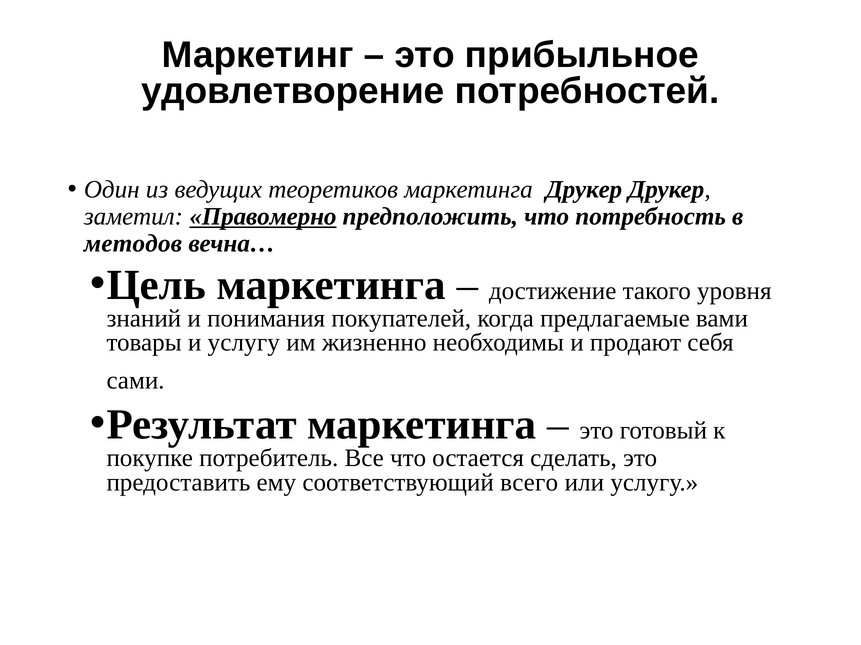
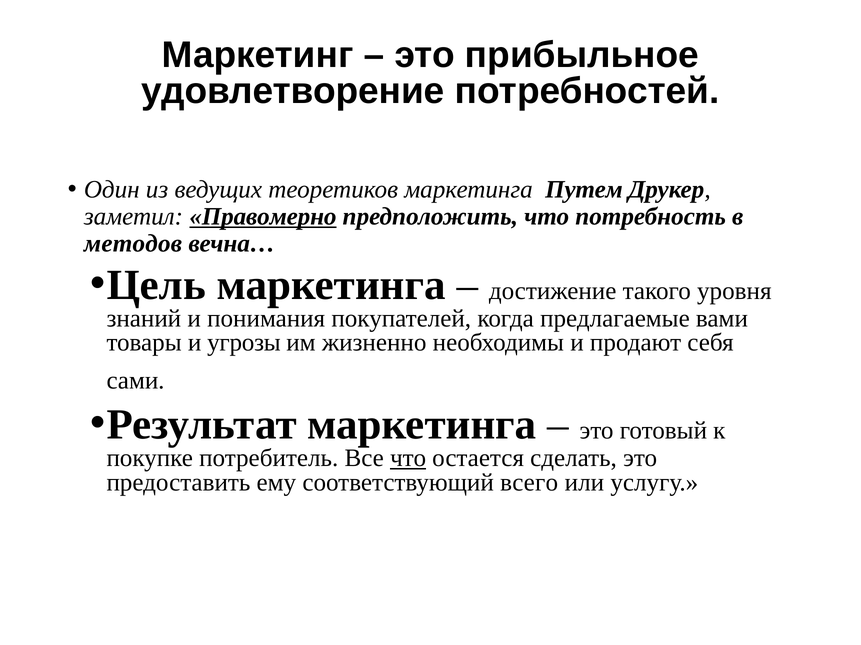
маркетинга Друкер: Друкер -> Путем (584, 190)
и услугу: услугу -> угрозы (244, 343)
что underline: none -> present (408, 459)
